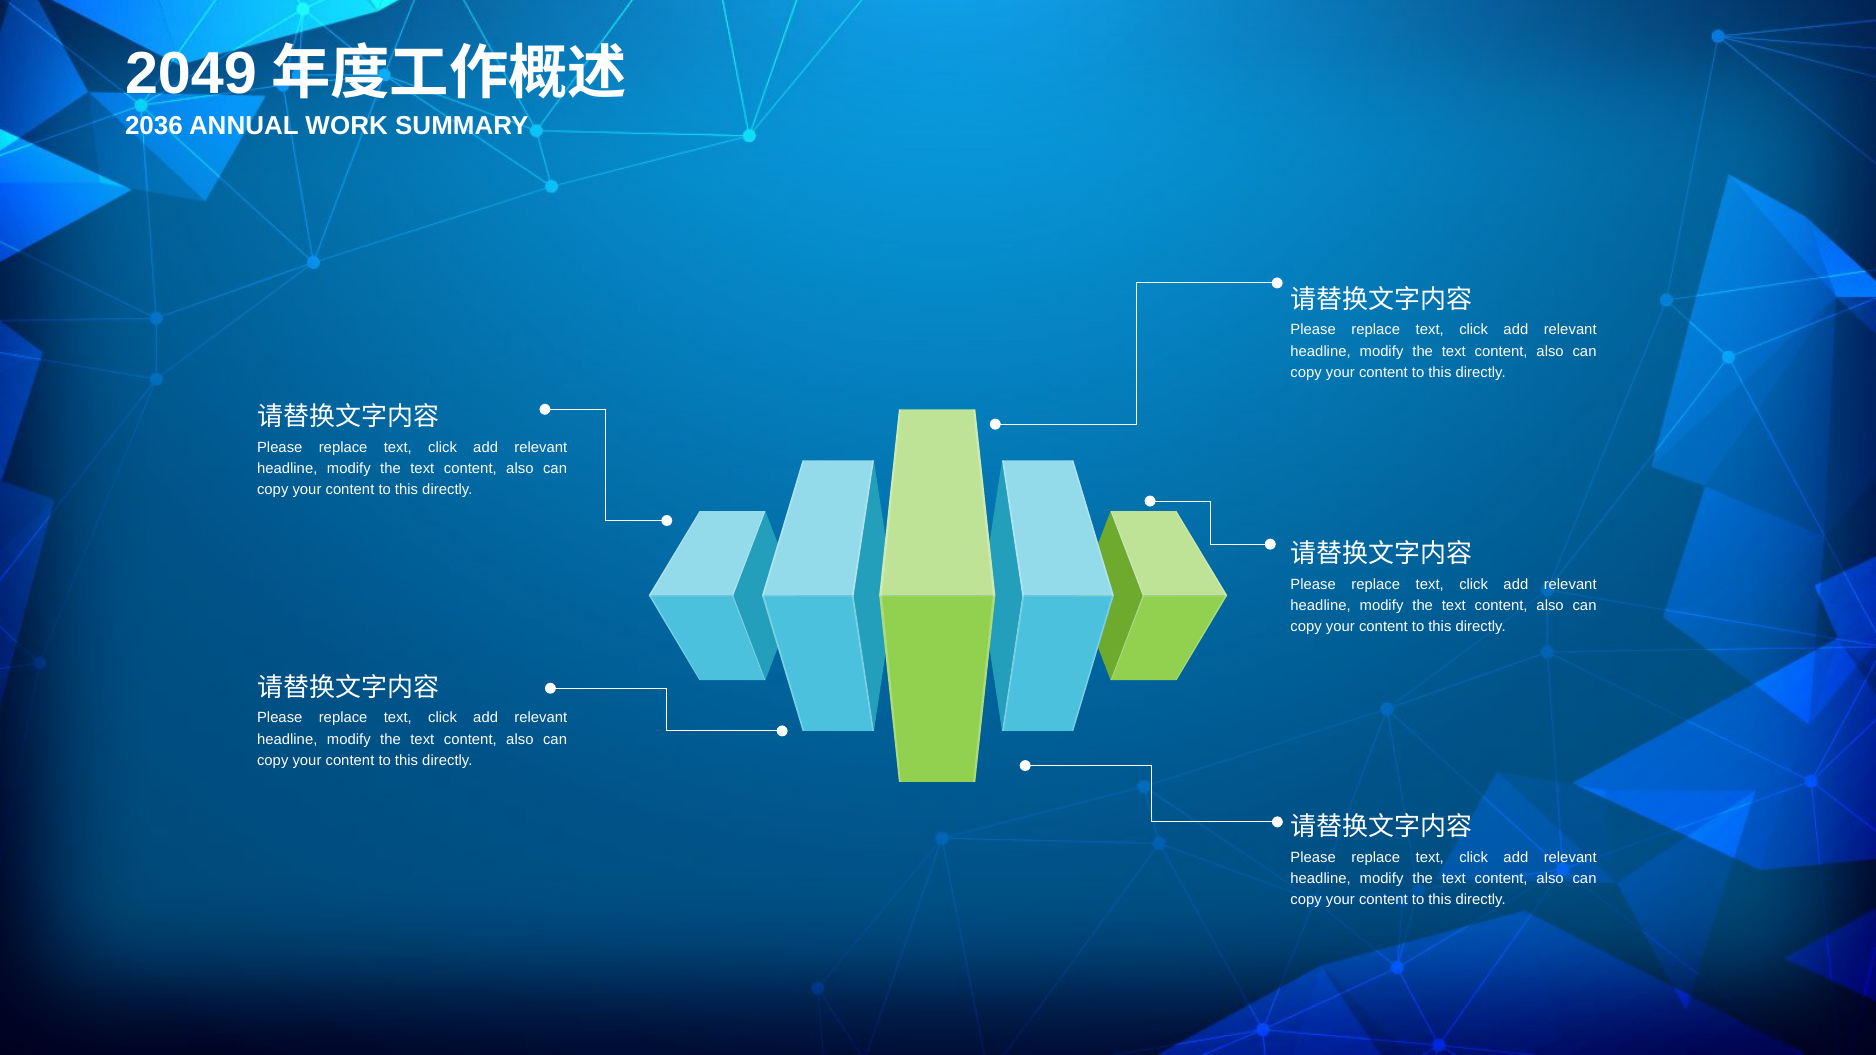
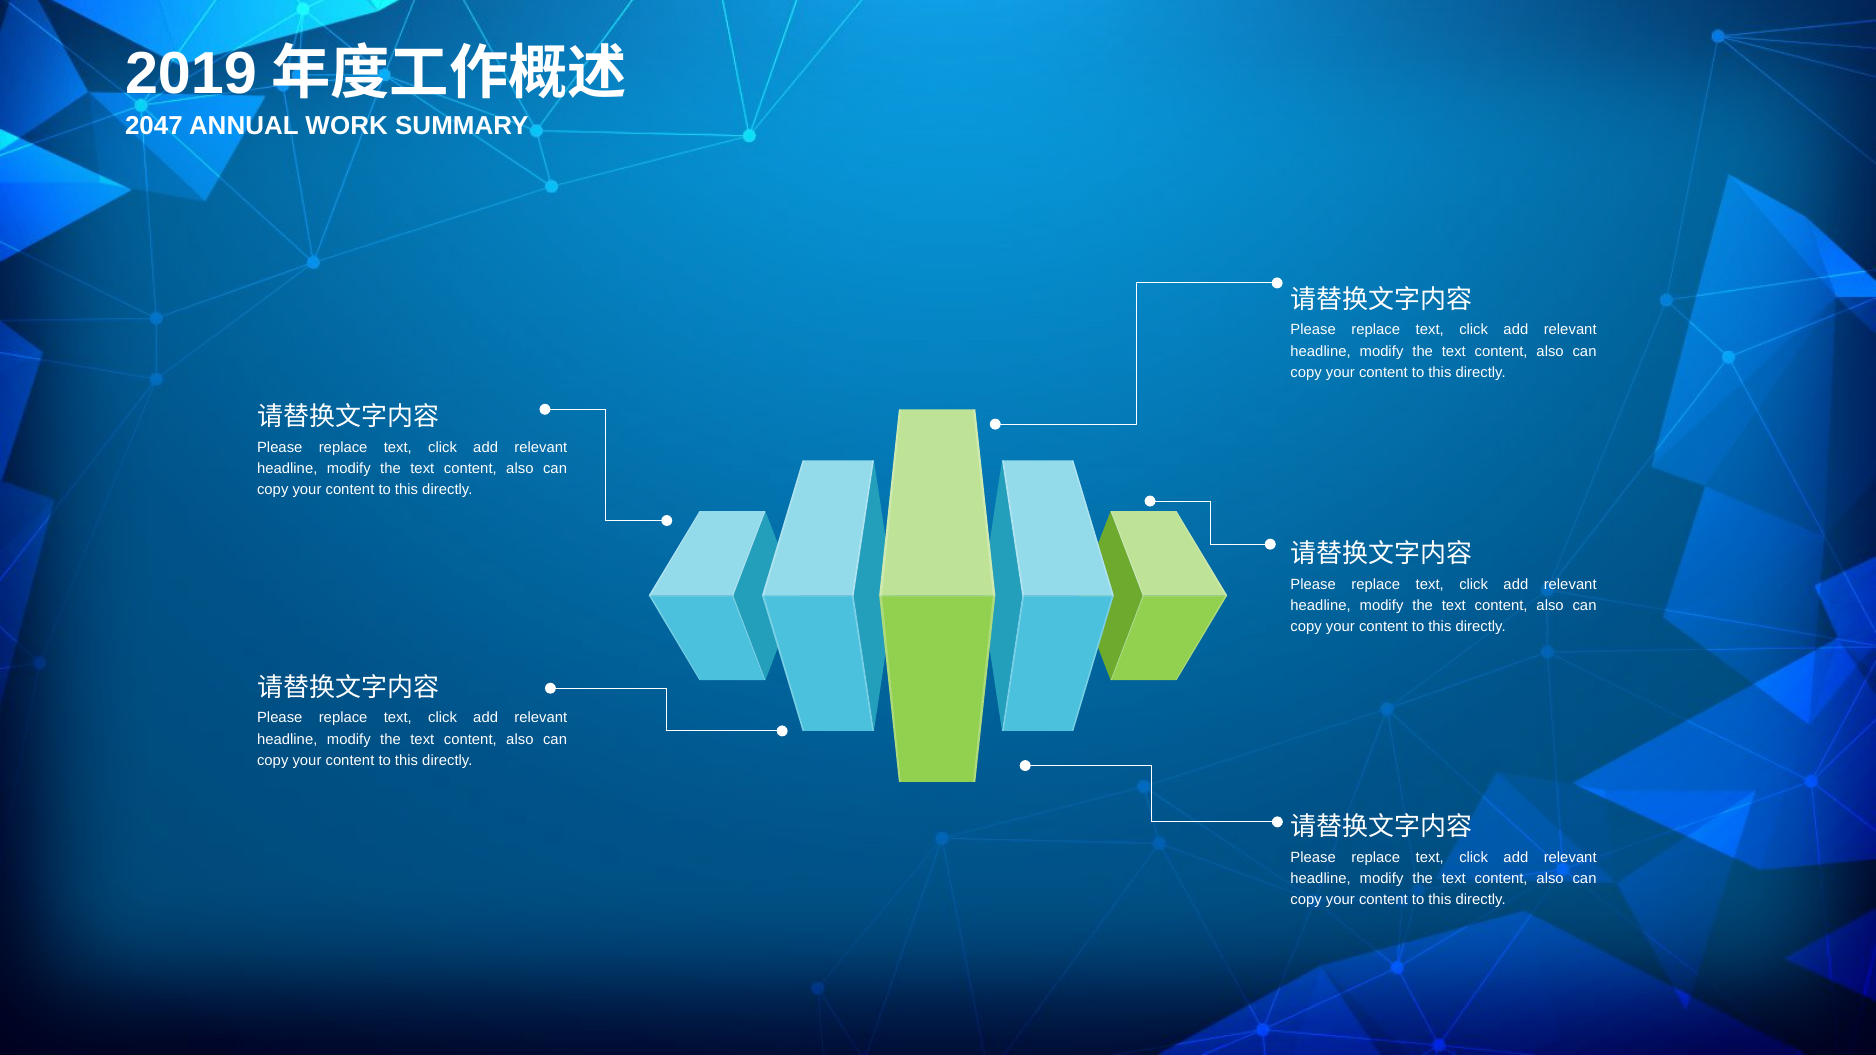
2049: 2049 -> 2019 (191, 74)
2036: 2036 -> 2047 (154, 126)
